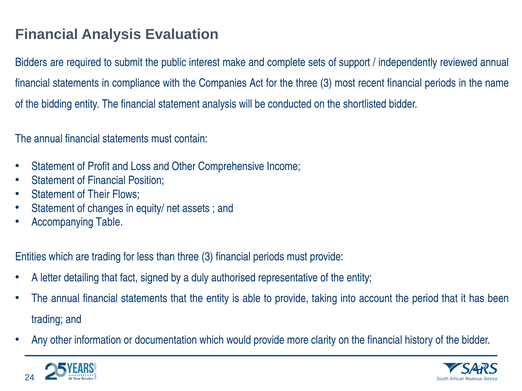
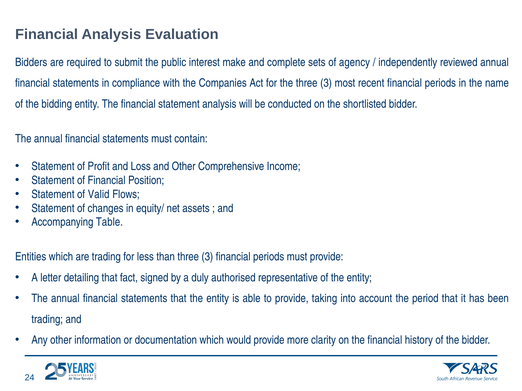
support: support -> agency (355, 62)
Their: Their -> Valid (99, 195)
